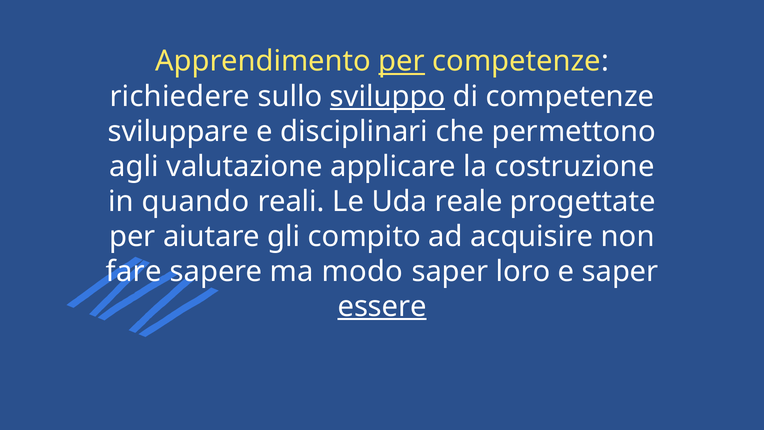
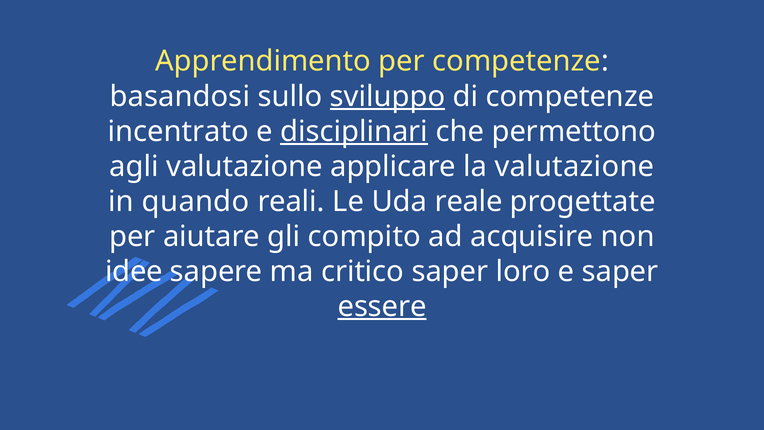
per underline: present -> none (402, 61)
richiedere: richiedere -> basandosi (180, 96)
sviluppare: sviluppare -> incentrato (178, 131)
disciplinari underline: none -> present (354, 131)
la costruzione: costruzione -> valutazione (575, 166)
fare: fare -> idee (134, 271)
modo: modo -> critico (363, 271)
